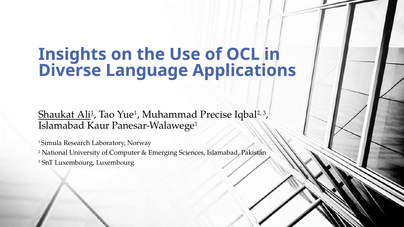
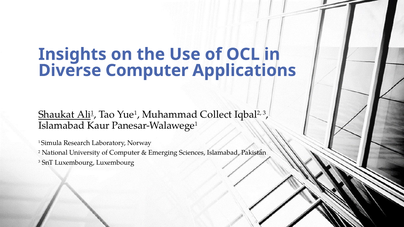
Diverse Language: Language -> Computer (147, 71)
Precise: Precise -> Collect (216, 115)
